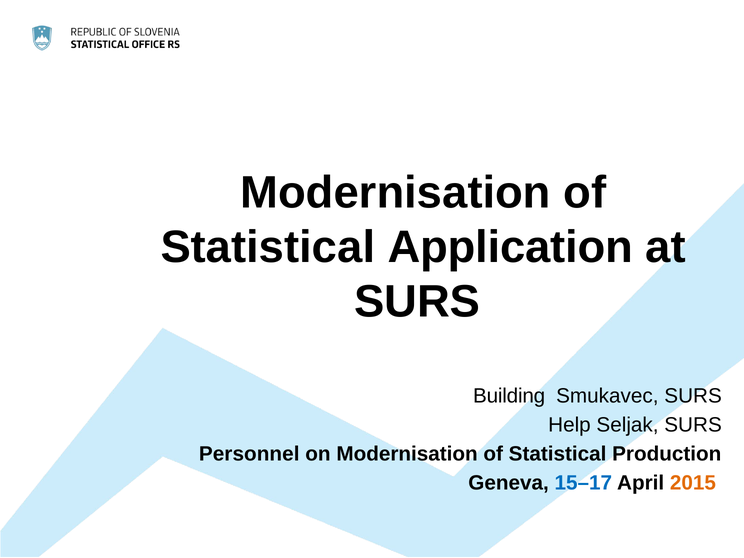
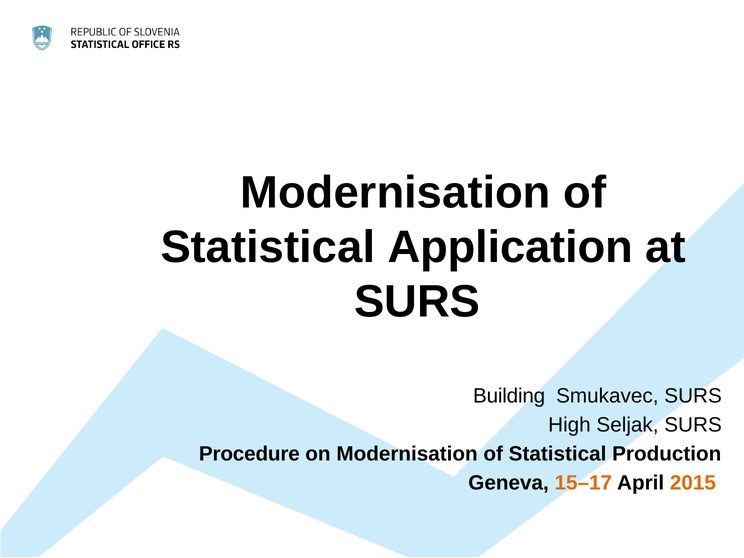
Help: Help -> High (569, 425)
Personnel: Personnel -> Procedure (249, 454)
15–17 colour: blue -> orange (583, 483)
